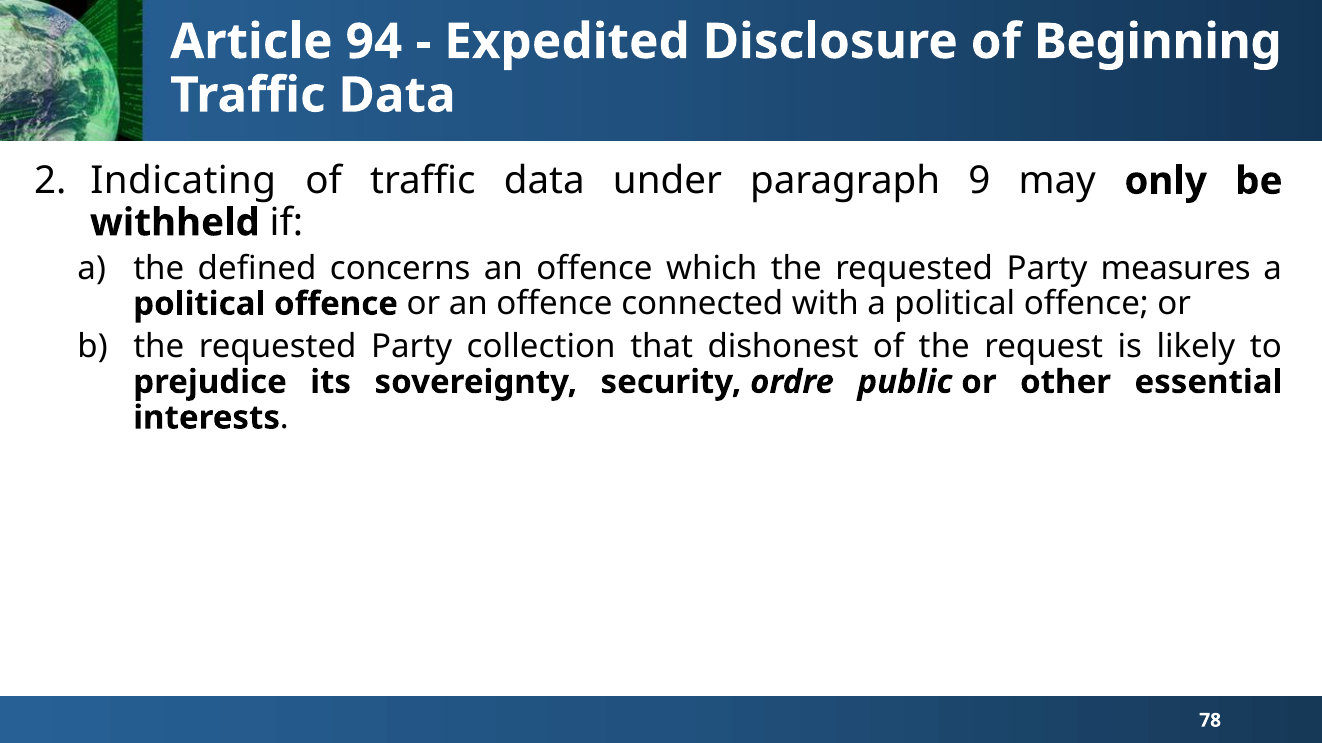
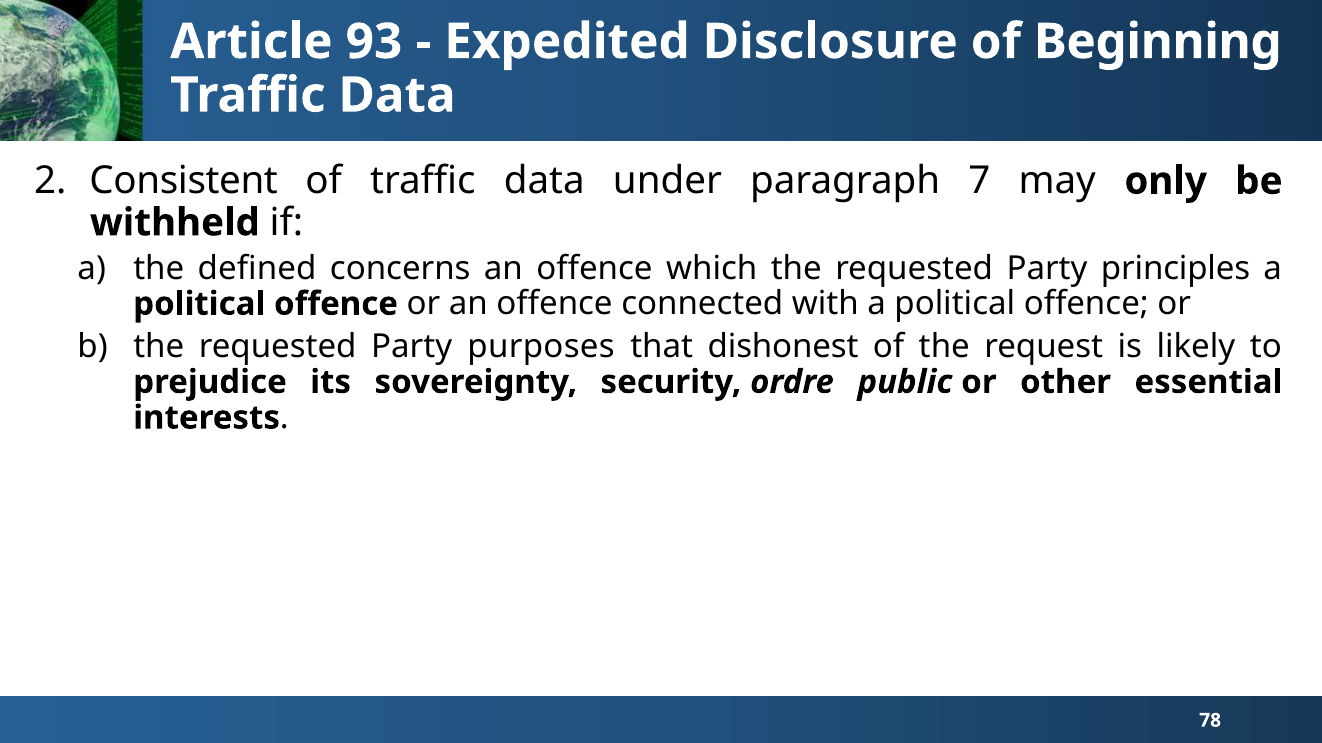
94: 94 -> 93 (374, 42)
Indicating: Indicating -> Consistent (184, 181)
9: 9 -> 7 (979, 181)
measures: measures -> principles (1176, 268)
collection: collection -> purposes (541, 347)
